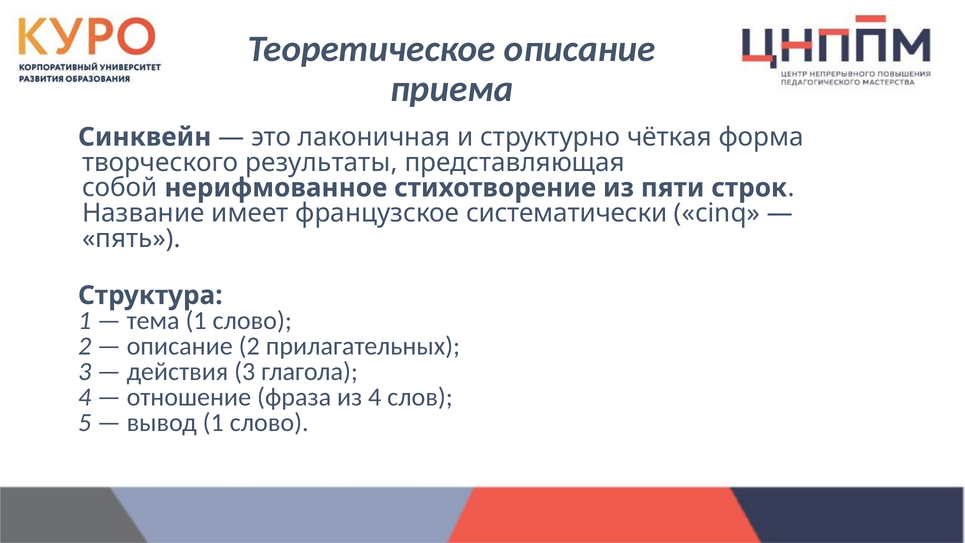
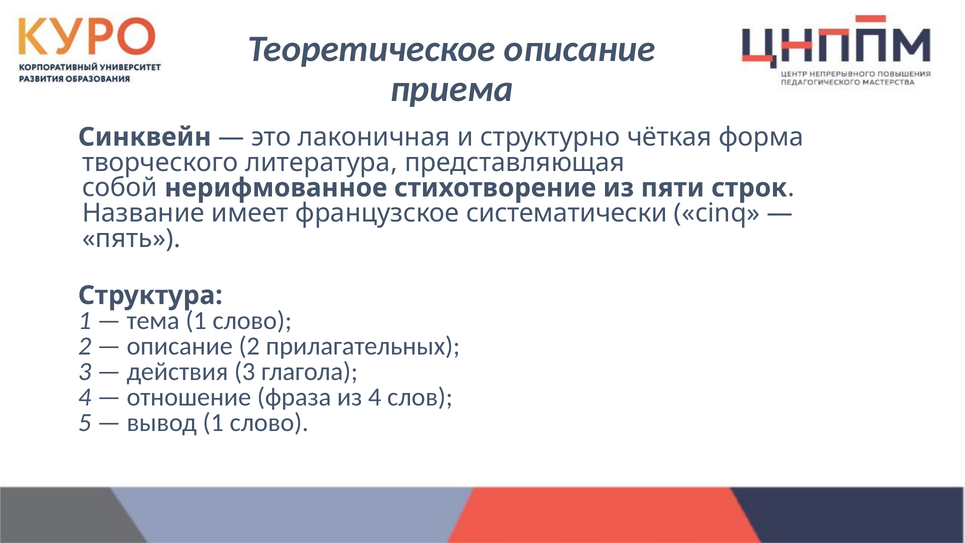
результаты: результаты -> литература (321, 162)
